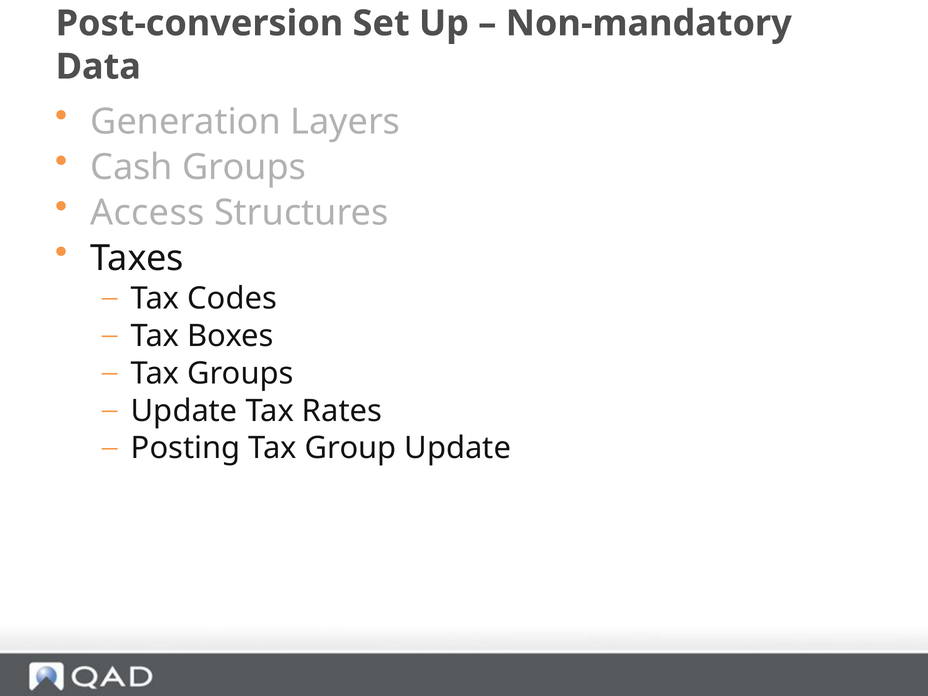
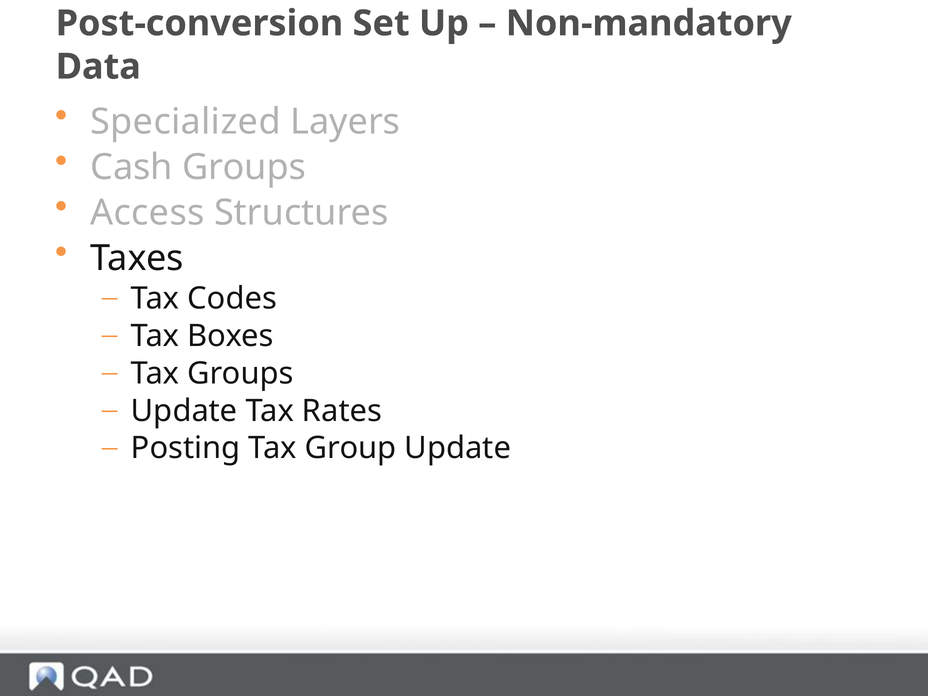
Generation: Generation -> Specialized (186, 122)
